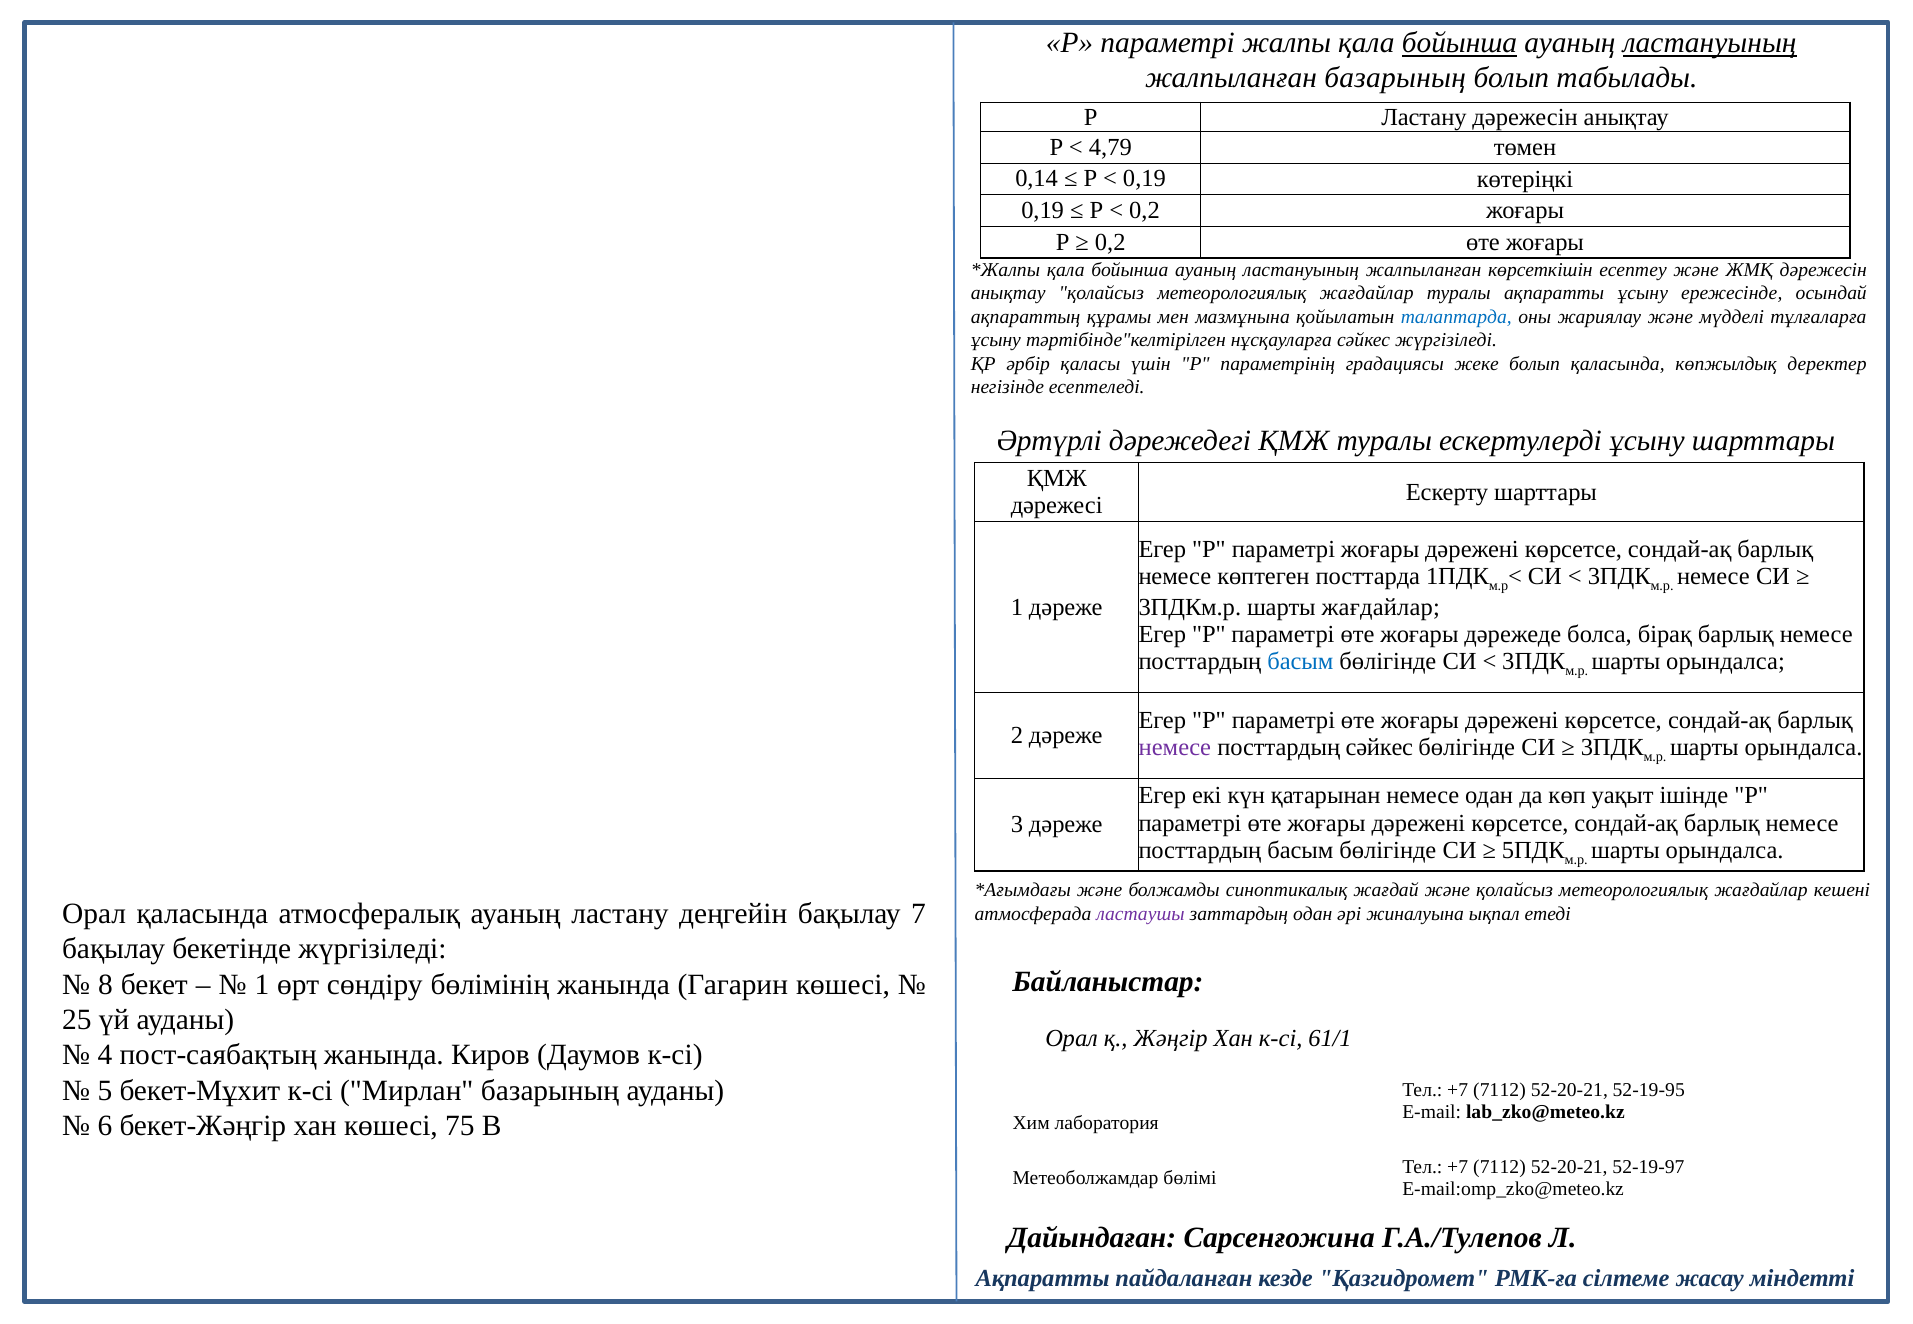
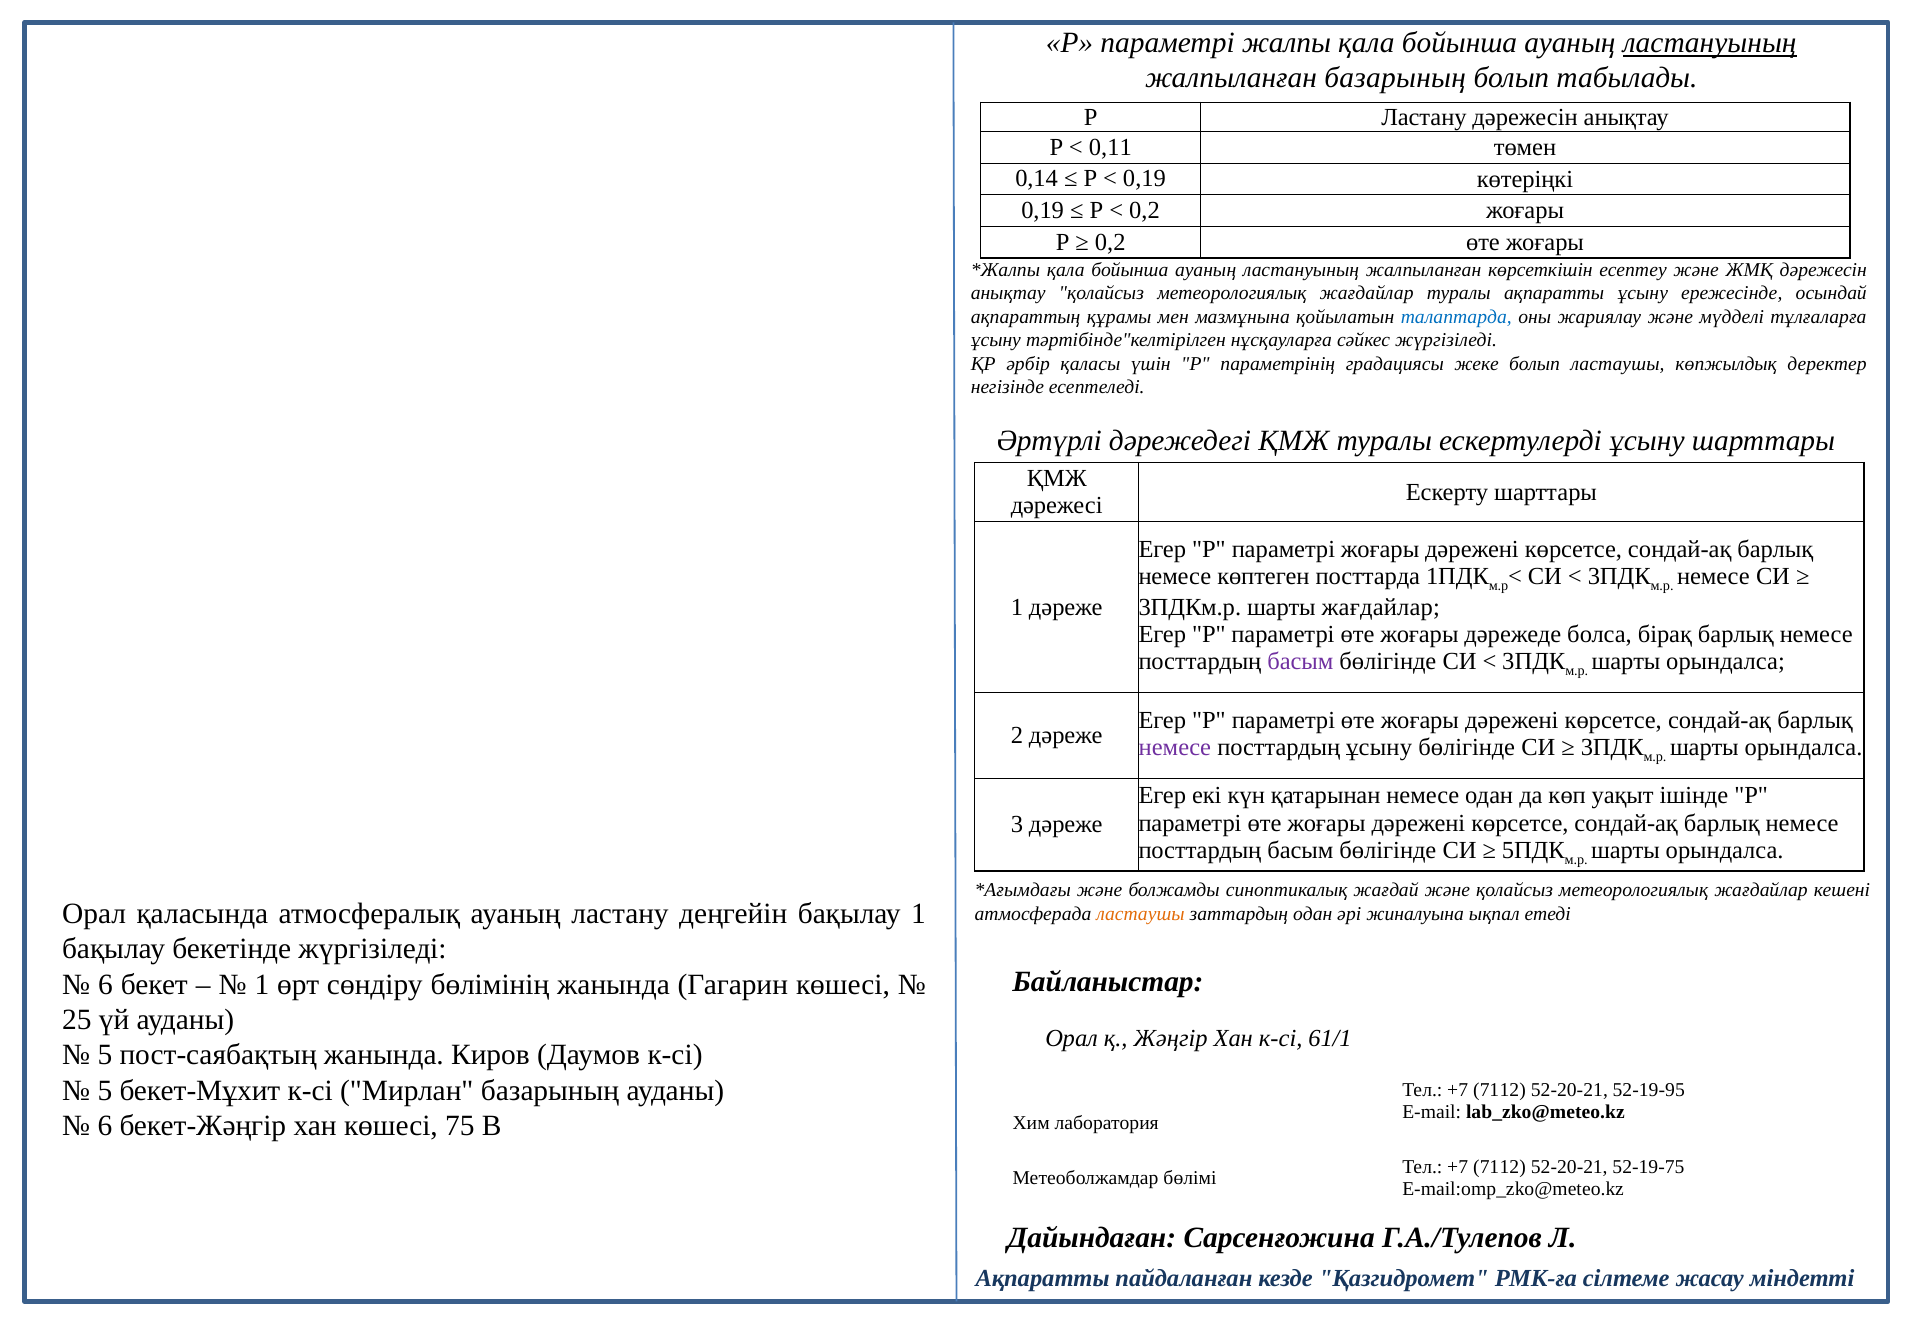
бойынша underline: present -> none (1460, 43)
4,79: 4,79 -> 0,11 (1110, 147)
болып қаласында: қаласында -> ластаушы (1618, 364)
басым colour: blue -> purple (1300, 661)
посттардың сәйкес: сәйкес -> ұсыну (1379, 748)
бақылау 7: 7 -> 1 (918, 914)
ластаушы colour: purple -> orange (1141, 914)
8: 8 -> 6 (106, 985)
4: 4 -> 5 (105, 1055)
52-19-97: 52-19-97 -> 52-19-75 (1648, 1167)
